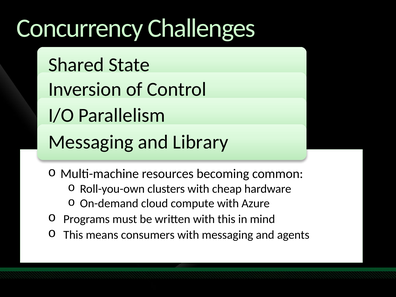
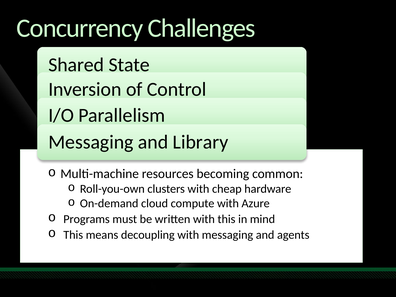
consumers: consumers -> decoupling (148, 235)
